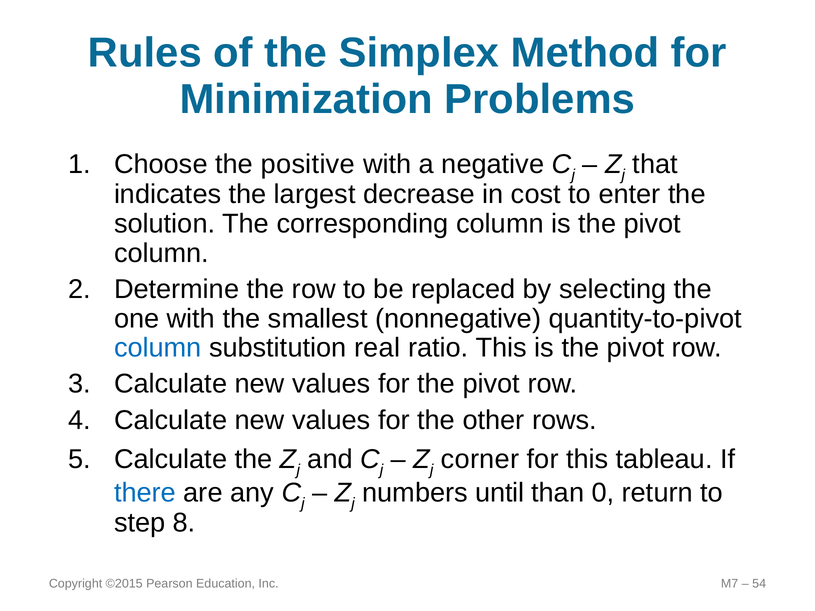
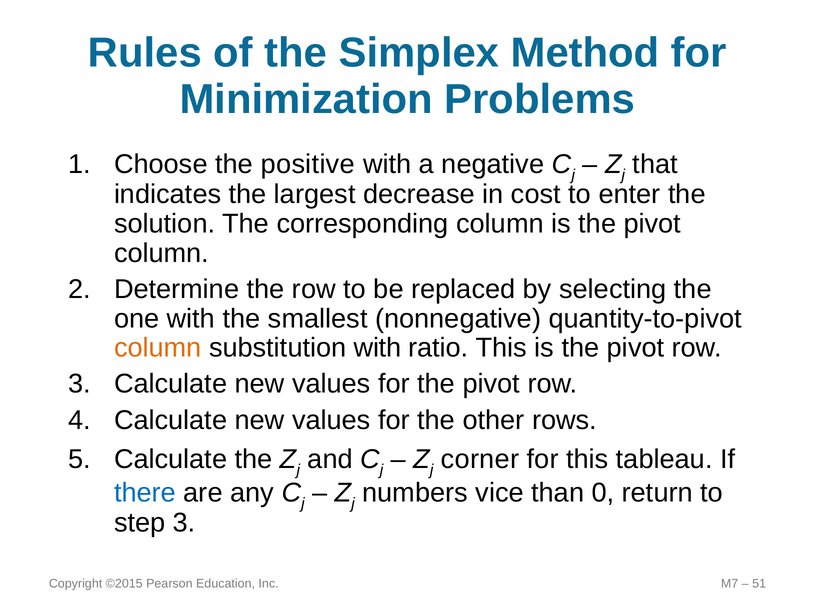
column colour: blue -> orange (158, 348)
substitution real: real -> with (377, 348)
until: until -> vice (500, 493)
step 8: 8 -> 3 (184, 523)
54: 54 -> 51 (759, 584)
